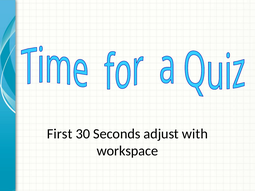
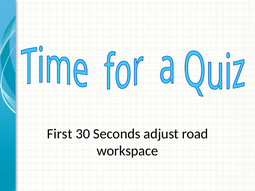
with: with -> road (195, 134)
